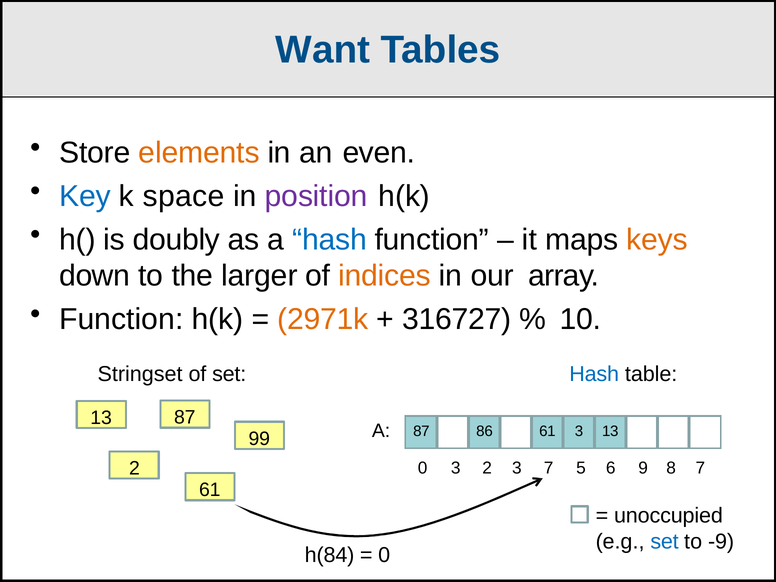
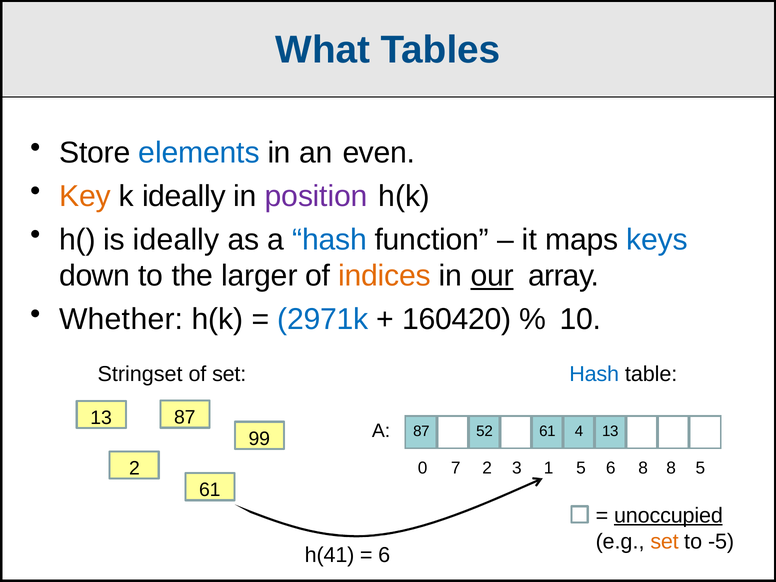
Want: Want -> What (323, 50)
elements colour: orange -> blue (199, 153)
Key colour: blue -> orange (85, 196)
k space: space -> ideally (184, 196)
is doubly: doubly -> ideally (176, 240)
keys colour: orange -> blue (657, 240)
our underline: none -> present (492, 276)
Function: Function -> Whether (121, 319)
2971k colour: orange -> blue (323, 319)
316727: 316727 -> 160420 (457, 319)
86: 86 -> 52 (485, 431)
61 3: 3 -> 4 (579, 431)
0 3: 3 -> 7 (456, 468)
3 7: 7 -> 1 (549, 468)
6 9: 9 -> 8 (643, 468)
8 7: 7 -> 5 (700, 468)
unoccupied underline: none -> present (668, 515)
set colour: blue -> orange (665, 541)
-9: -9 -> -5 (721, 541)
h(84: h(84 -> h(41 (330, 555)
0: 0 -> 6 (384, 555)
